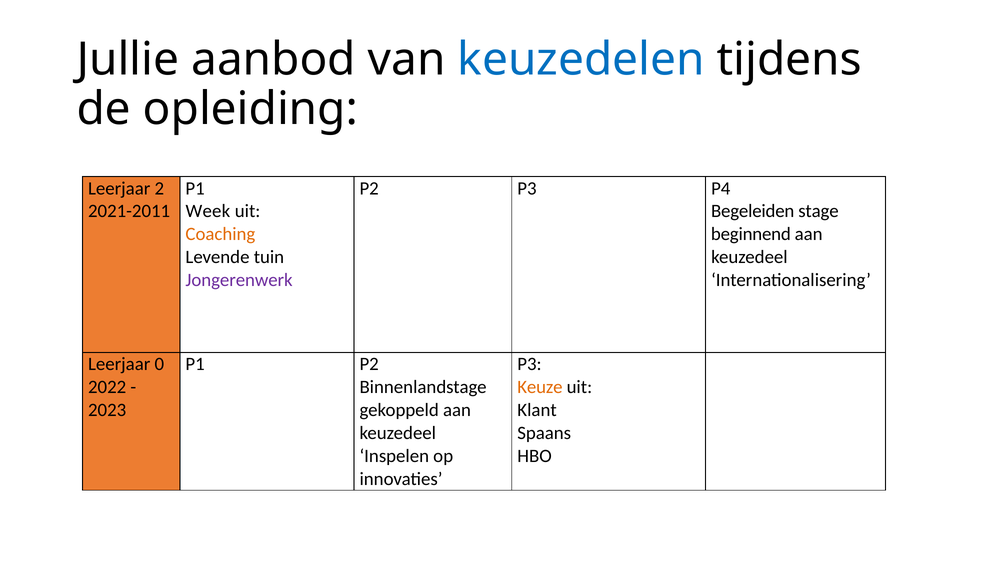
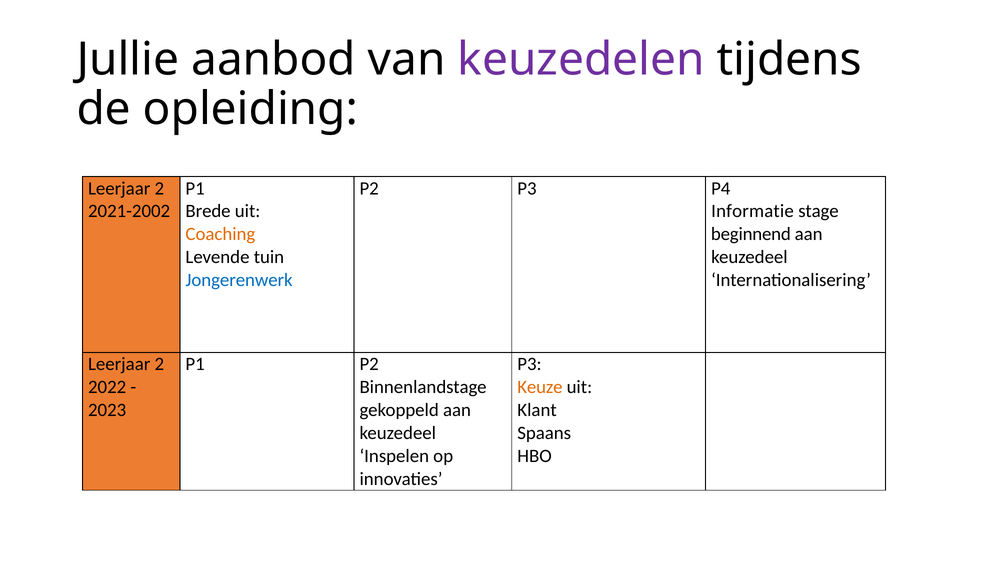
keuzedelen colour: blue -> purple (581, 60)
2021-2011: 2021-2011 -> 2021-2002 (129, 211)
Week: Week -> Brede (208, 211)
Begeleiden: Begeleiden -> Informatie (753, 211)
Jongerenwerk colour: purple -> blue (239, 280)
0: 0 -> 2 (159, 364)
